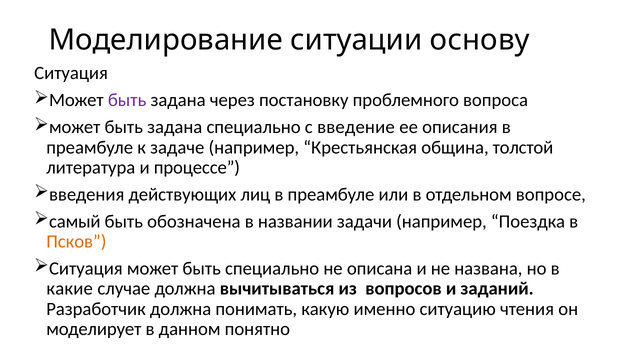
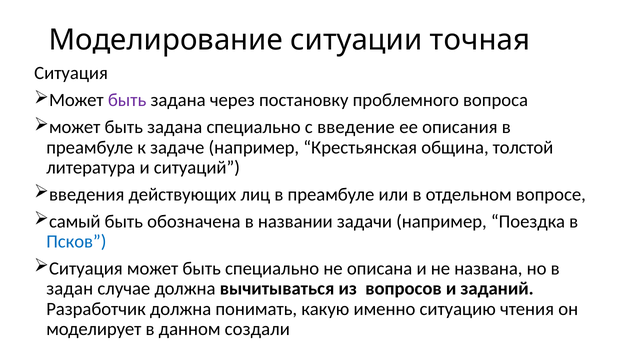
основу: основу -> точная (480, 40)
процессе: процессе -> ситуаций (197, 167)
Псков colour: orange -> blue (76, 241)
какие: какие -> задан (70, 288)
понятно: понятно -> создали (257, 329)
